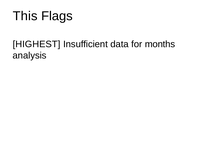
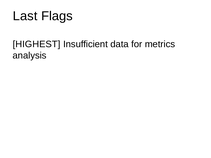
This: This -> Last (25, 16)
months: months -> metrics (160, 44)
